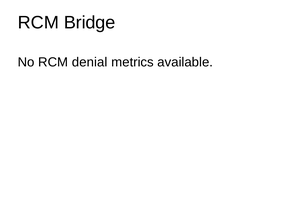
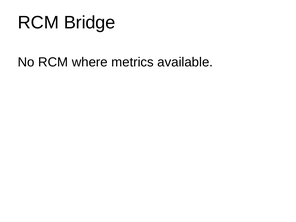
denial: denial -> where (90, 62)
